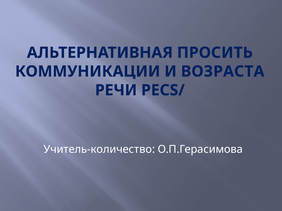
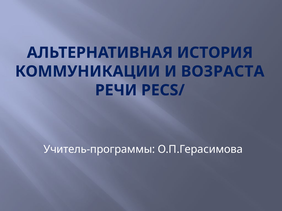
ПРОСИТЬ: ПРОСИТЬ -> ИСТОРИЯ (215, 53)
Учитель-количество: Учитель-количество -> Учитель-программы (99, 150)
